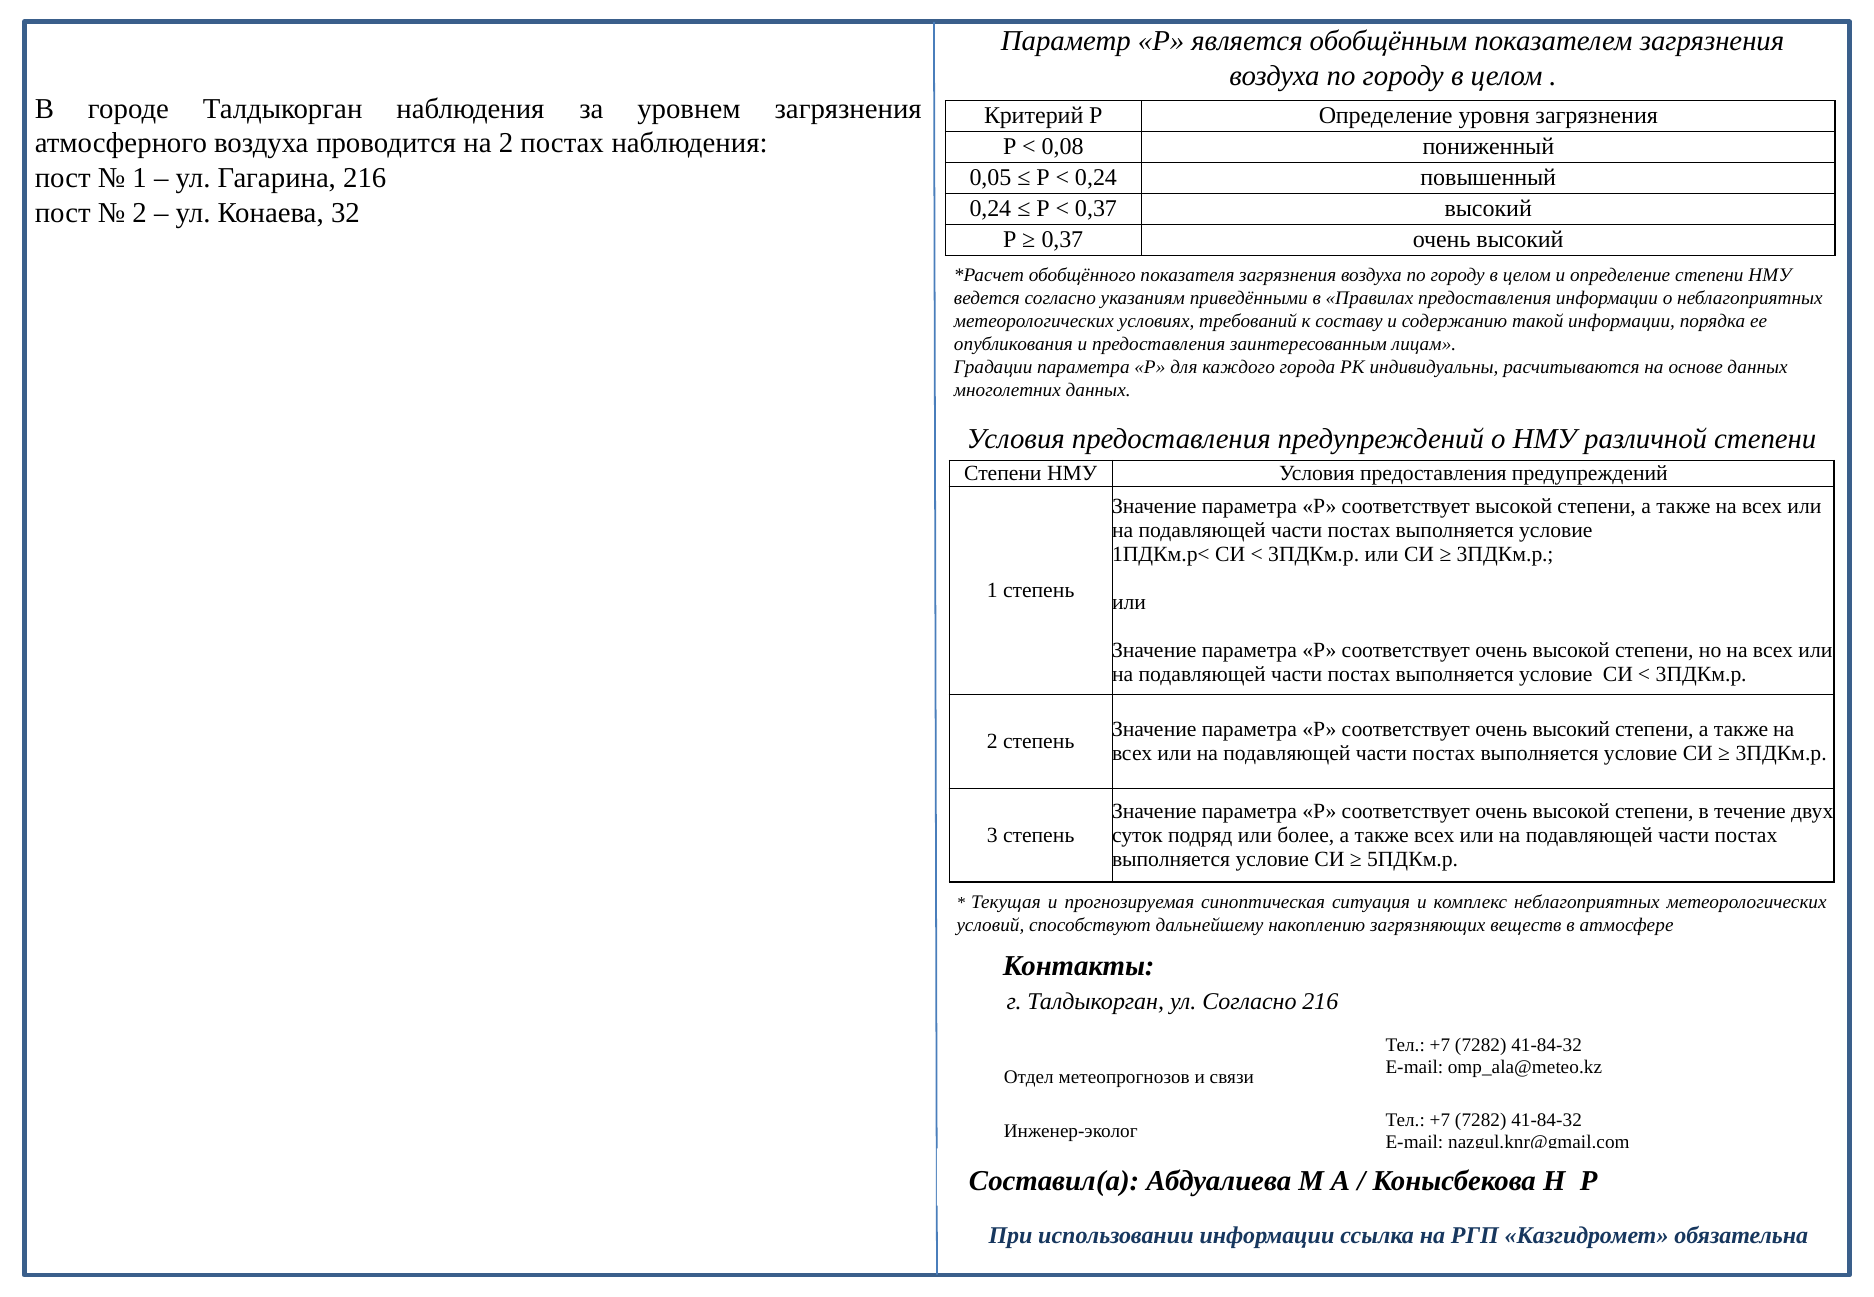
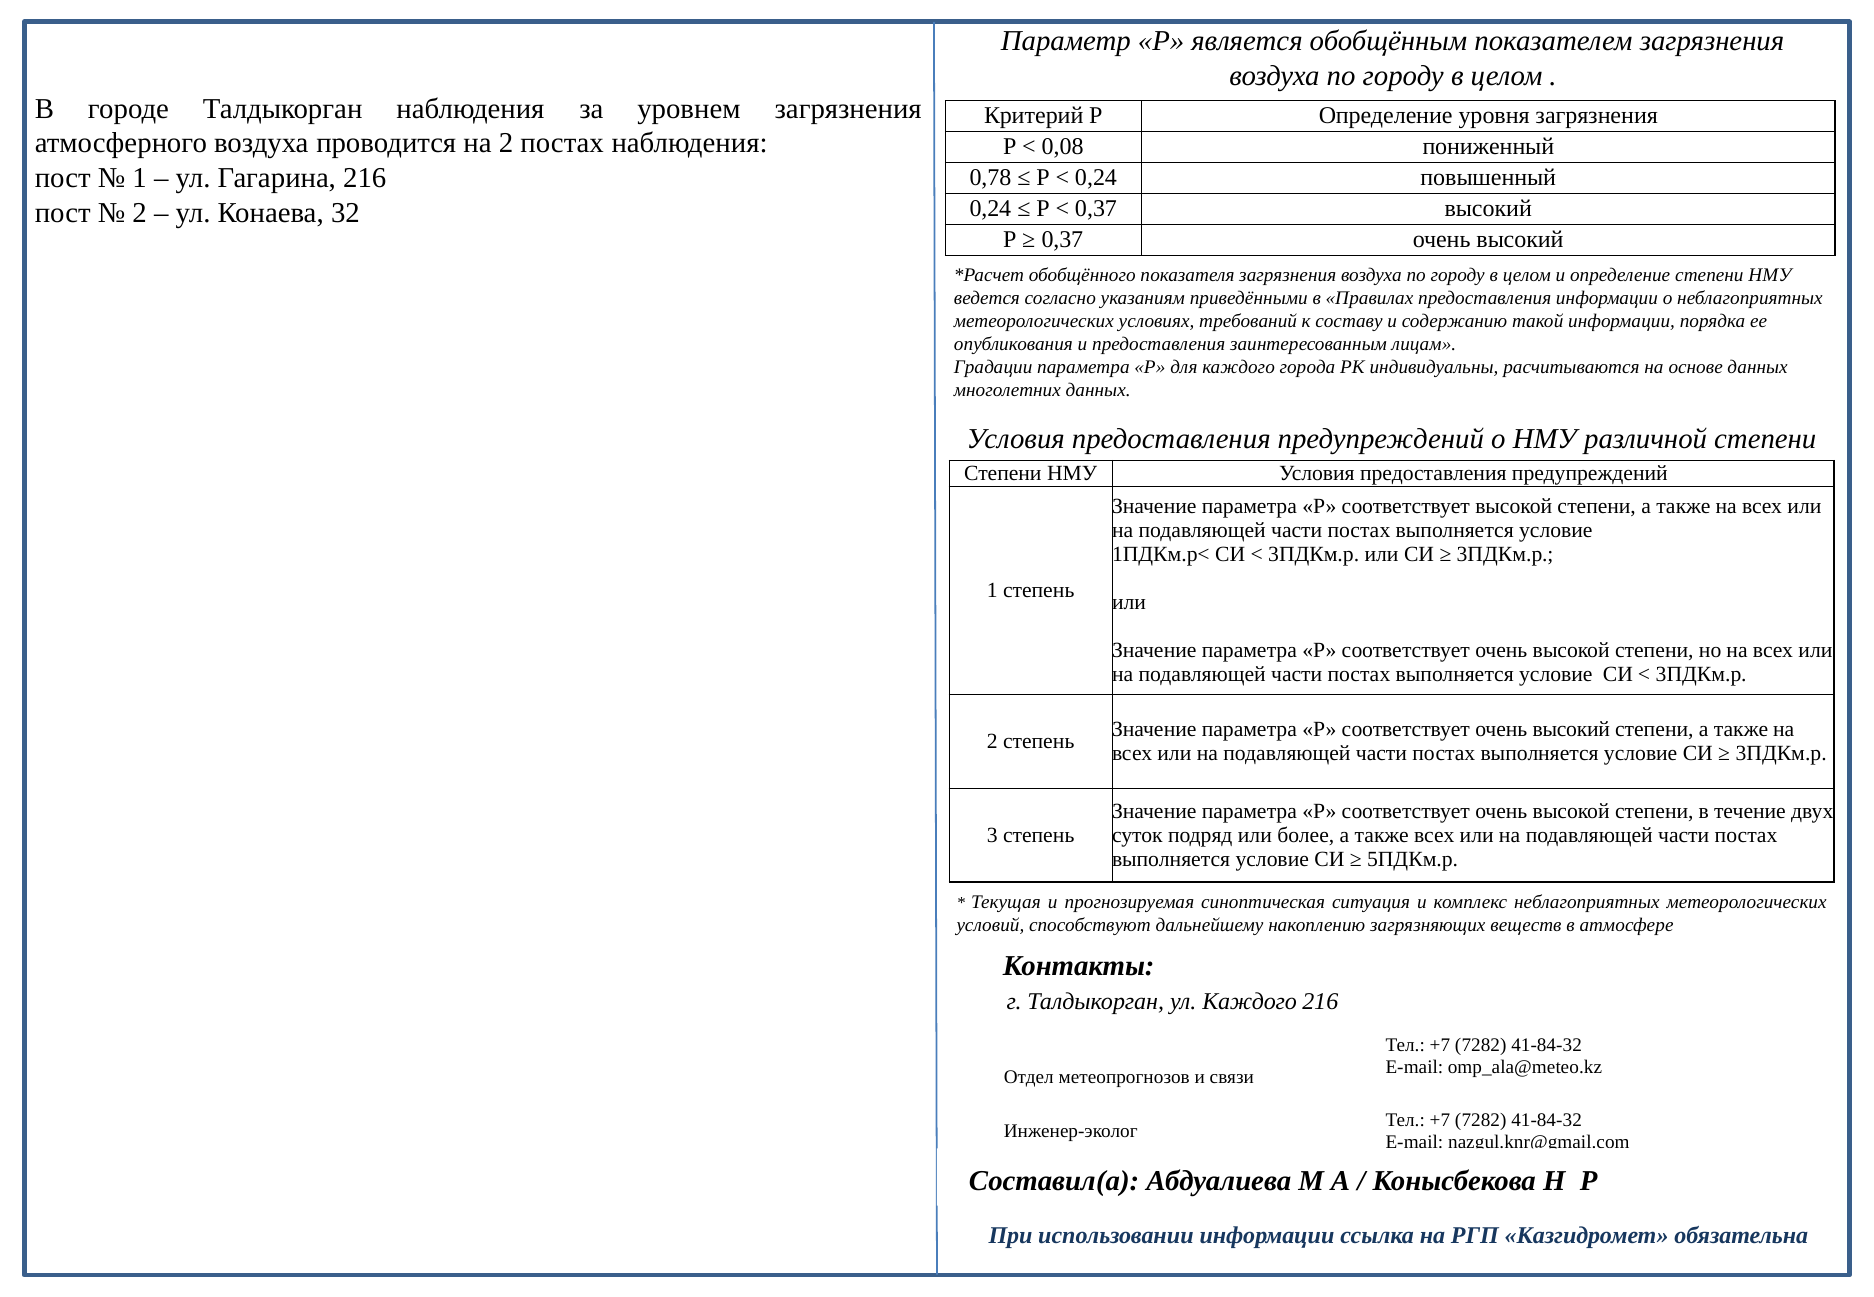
0,05: 0,05 -> 0,78 (990, 178)
ул Согласно: Согласно -> Каждого (1250, 1002)
